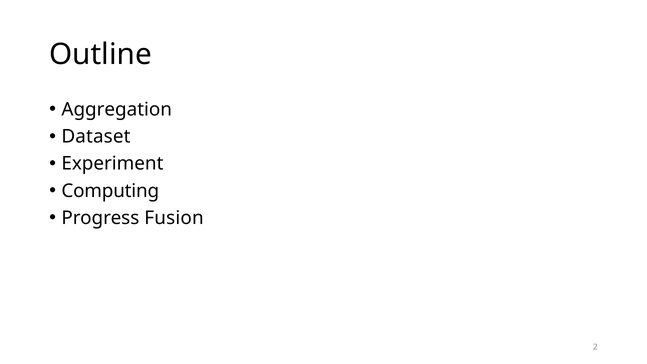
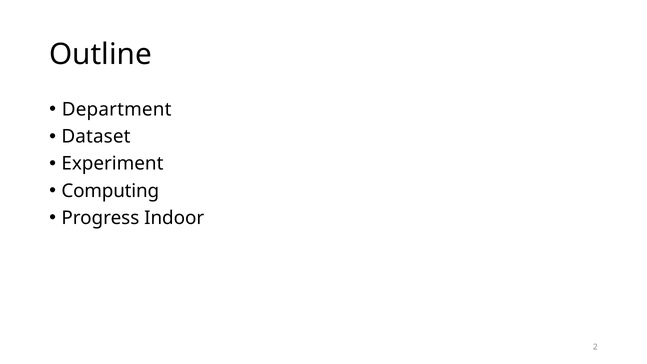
Aggregation: Aggregation -> Department (117, 109)
Fusion: Fusion -> Indoor (174, 218)
